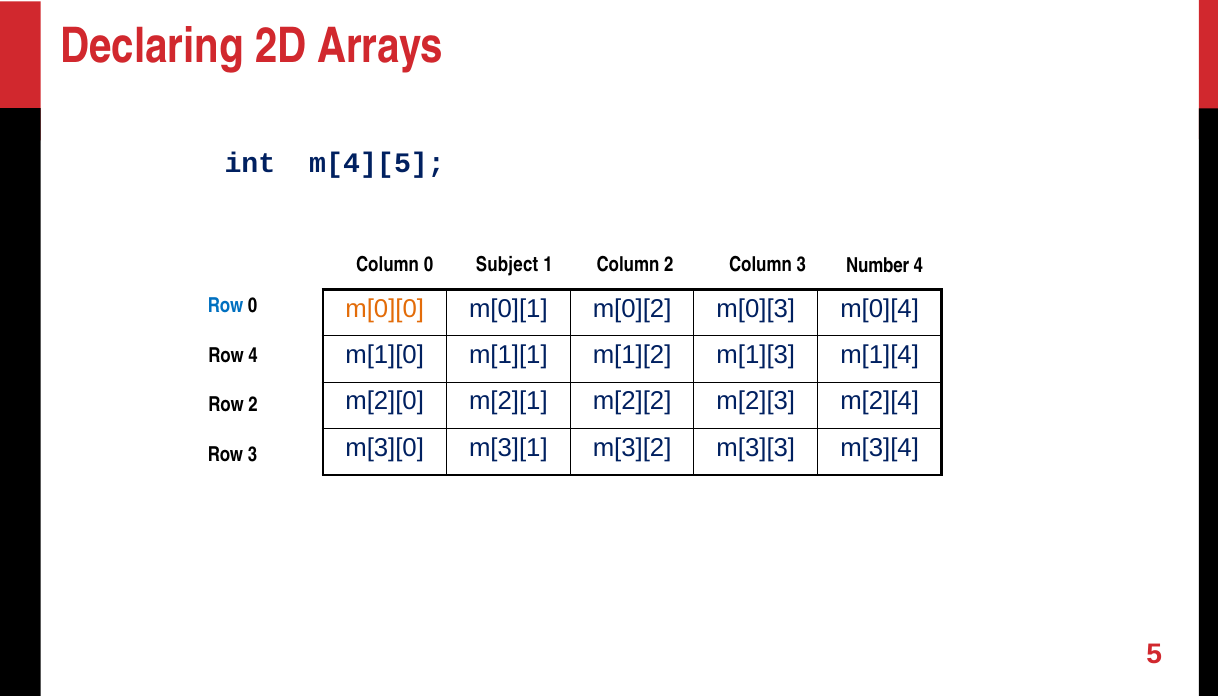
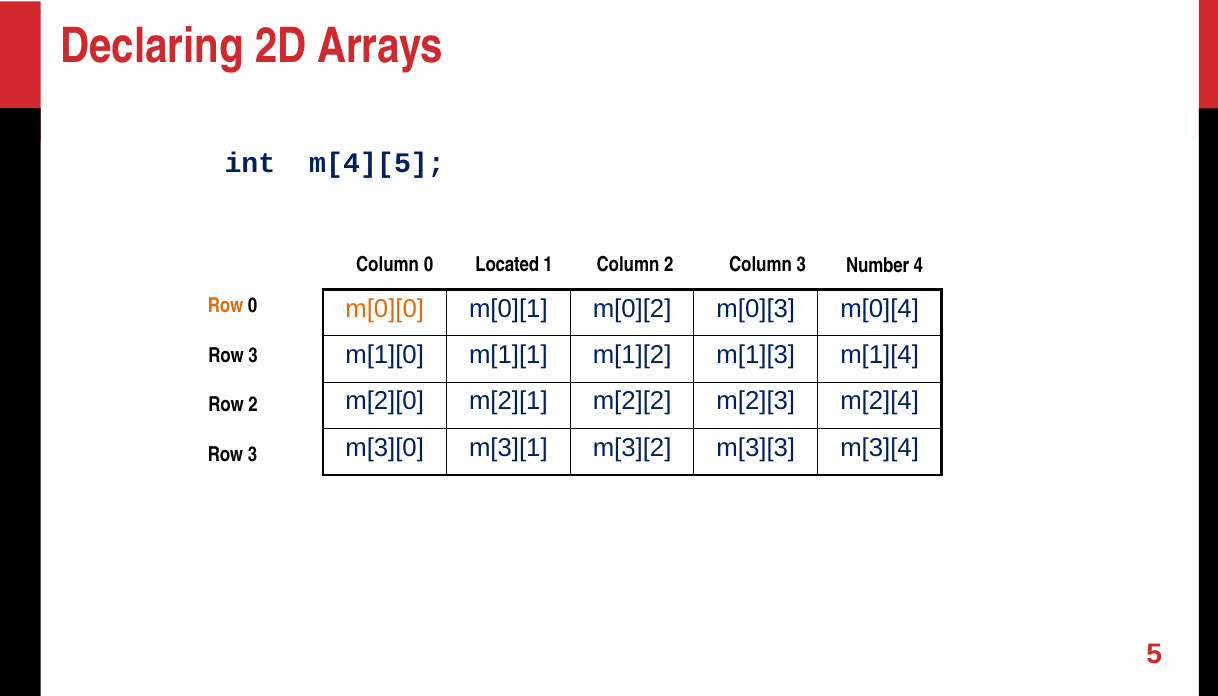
Subject: Subject -> Located (507, 265)
Row colour: blue -> orange (226, 306)
4: 4 -> 3 (253, 355)
